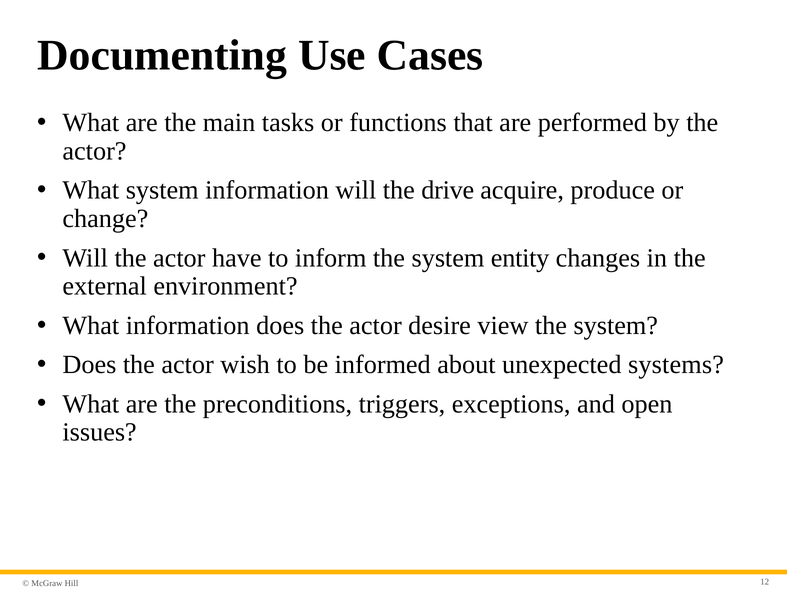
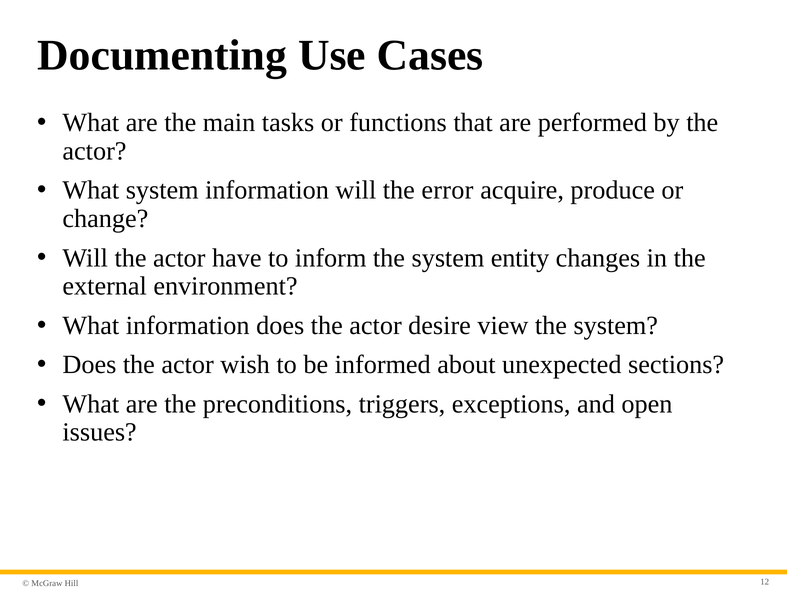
drive: drive -> error (447, 190)
systems: systems -> sections (676, 365)
